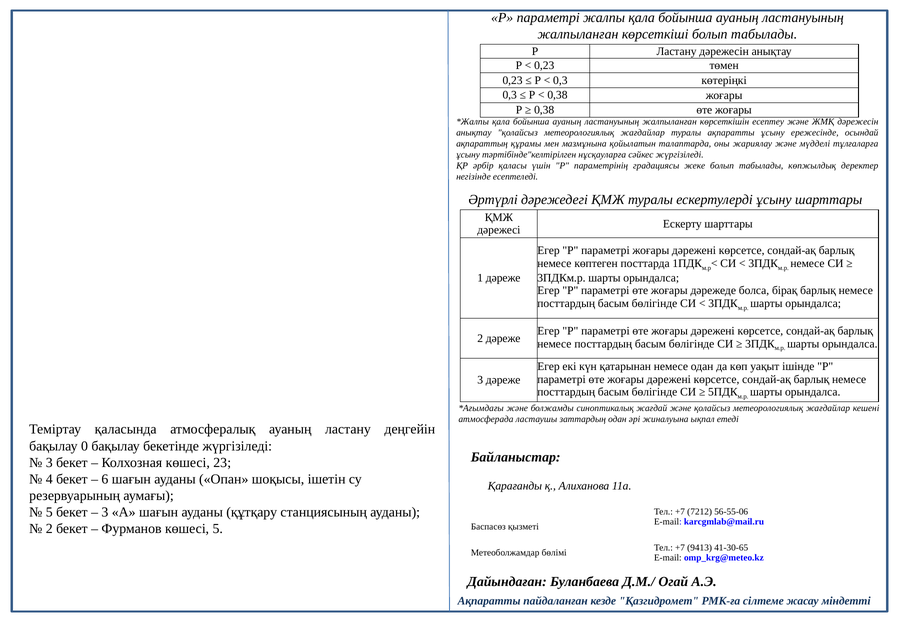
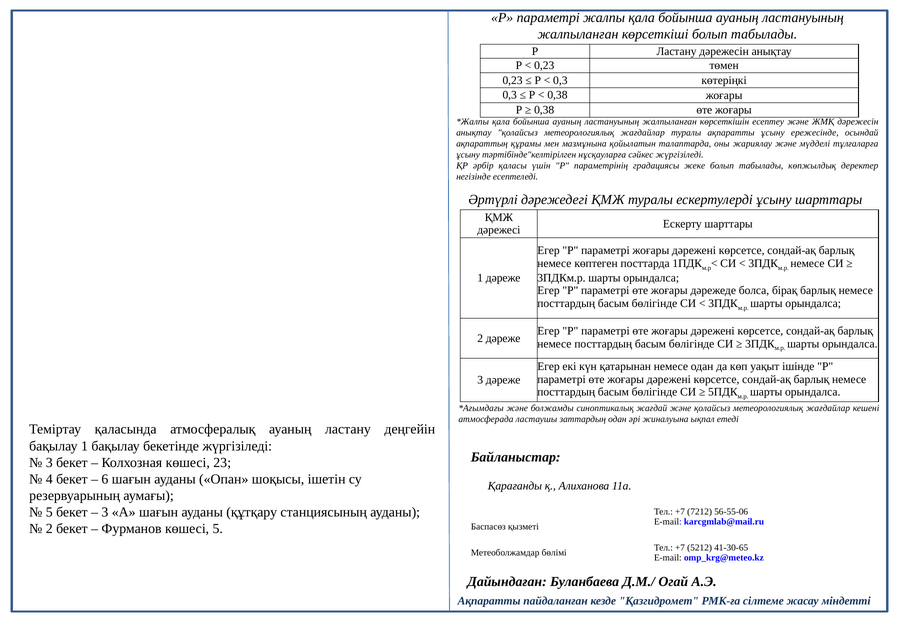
бақылау 0: 0 -> 1 (84, 446)
9413: 9413 -> 5212 (700, 548)
